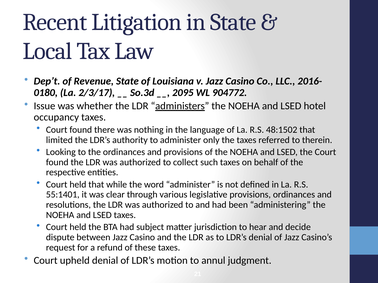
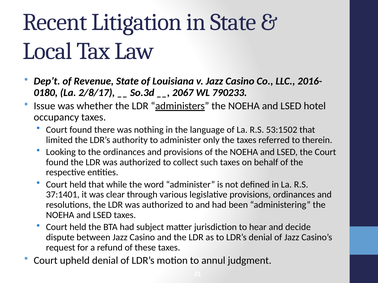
2/3/17: 2/3/17 -> 2/8/17 (97, 93)
2095: 2095 -> 2067 (183, 93)
904772: 904772 -> 790233 (230, 93)
48:1502: 48:1502 -> 53:1502 (282, 130)
55:1401: 55:1401 -> 37:1401 (63, 195)
